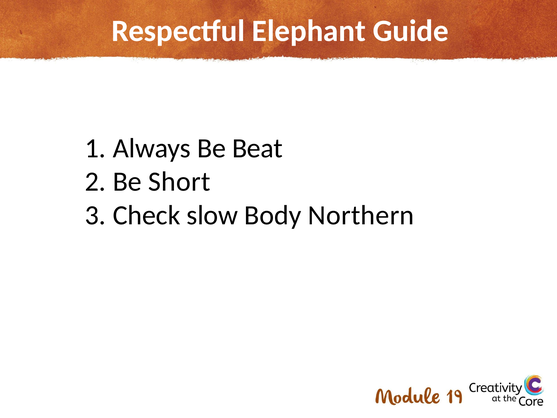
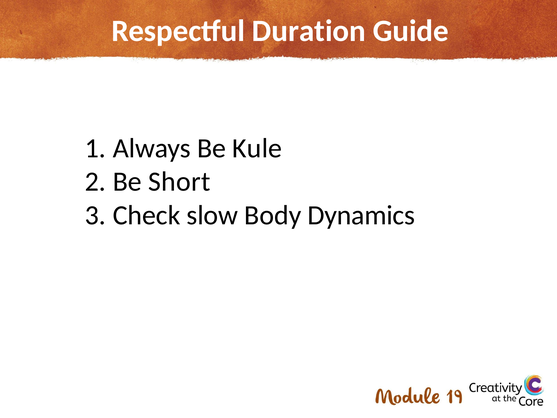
Elephant: Elephant -> Duration (309, 31)
Beat: Beat -> Kule (257, 148)
Northern: Northern -> Dynamics (361, 215)
